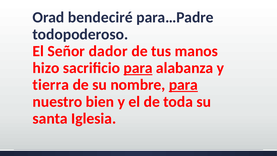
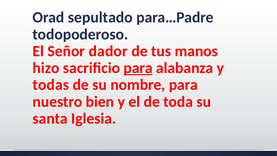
bendeciré: bendeciré -> sepultado (100, 17)
tierra: tierra -> todas (51, 85)
para underline: present -> none (183, 85)
